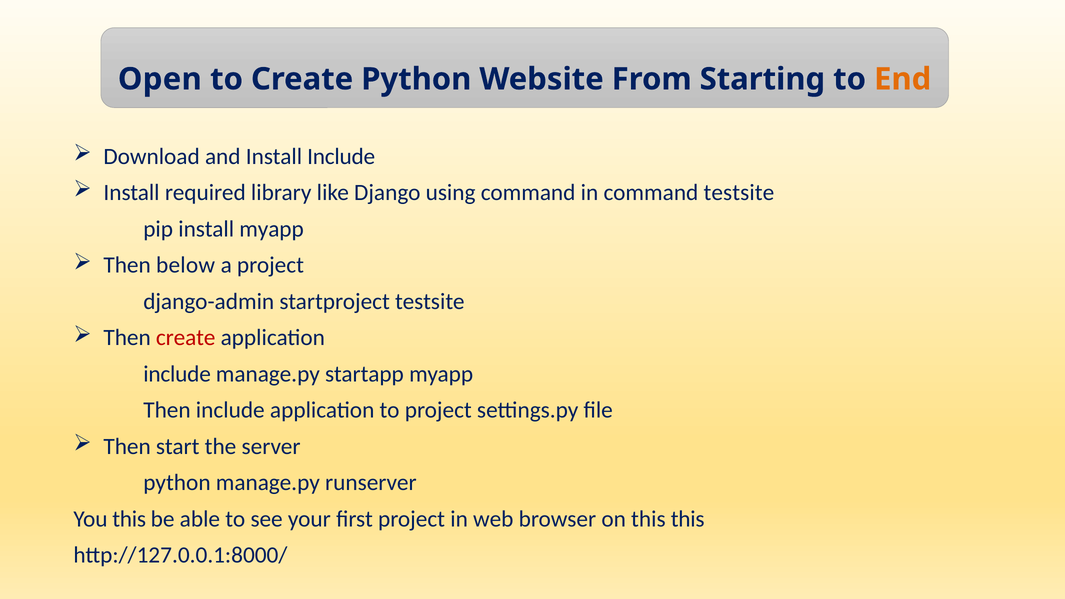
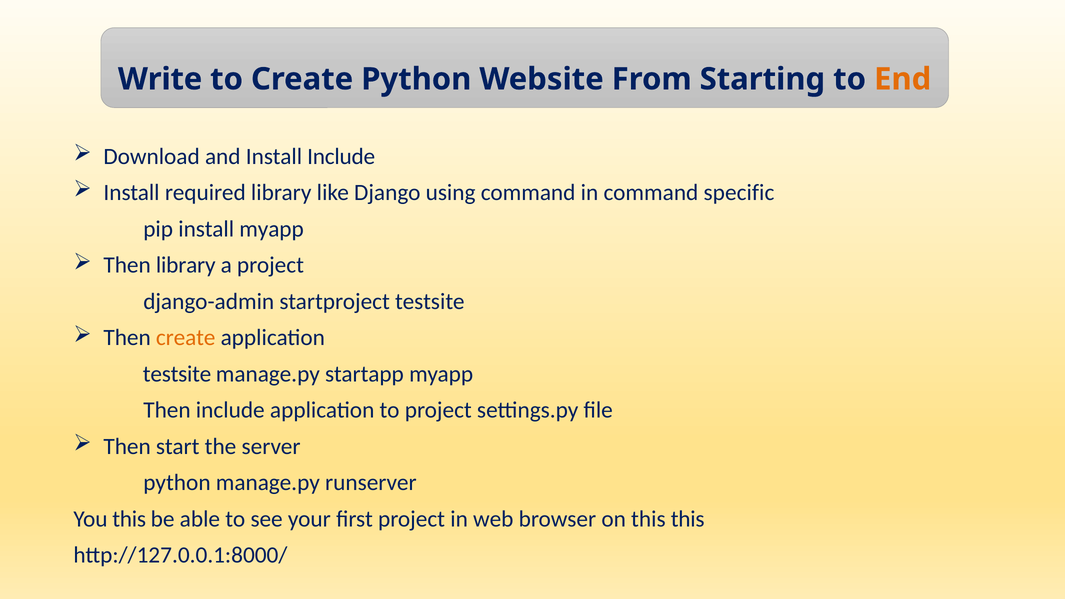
Open: Open -> Write (160, 79)
command testsite: testsite -> specific (739, 193)
Then below: below -> library (186, 265)
create colour: red -> orange (186, 338)
include: include -> testsite (177, 374)
